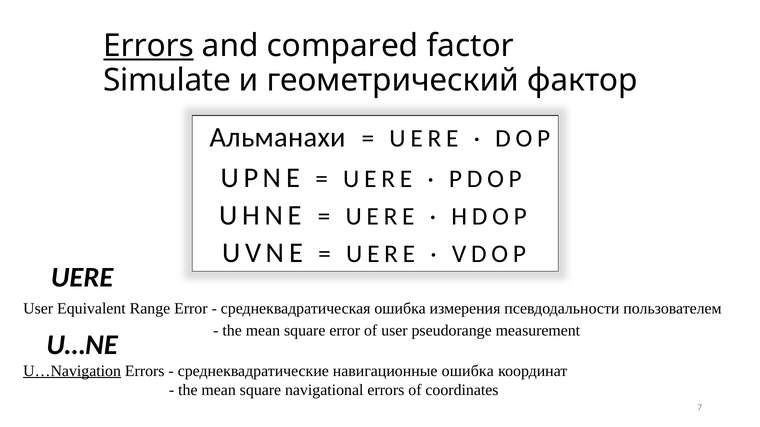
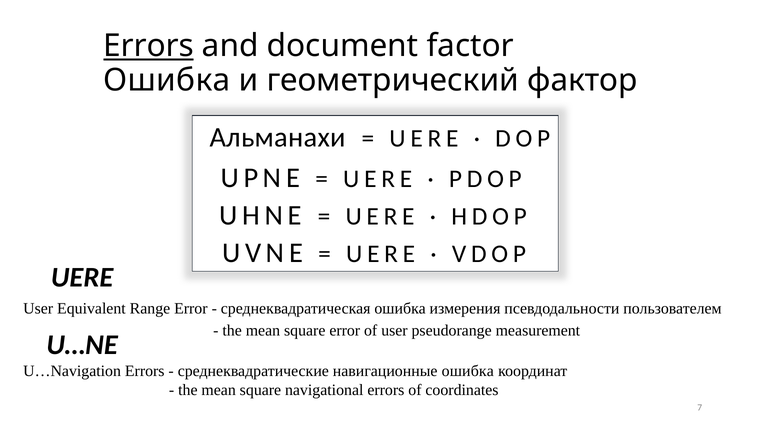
compared: compared -> document (343, 46)
Simulate: Simulate -> Ошибка (167, 80)
U…Navigation underline: present -> none (72, 371)
